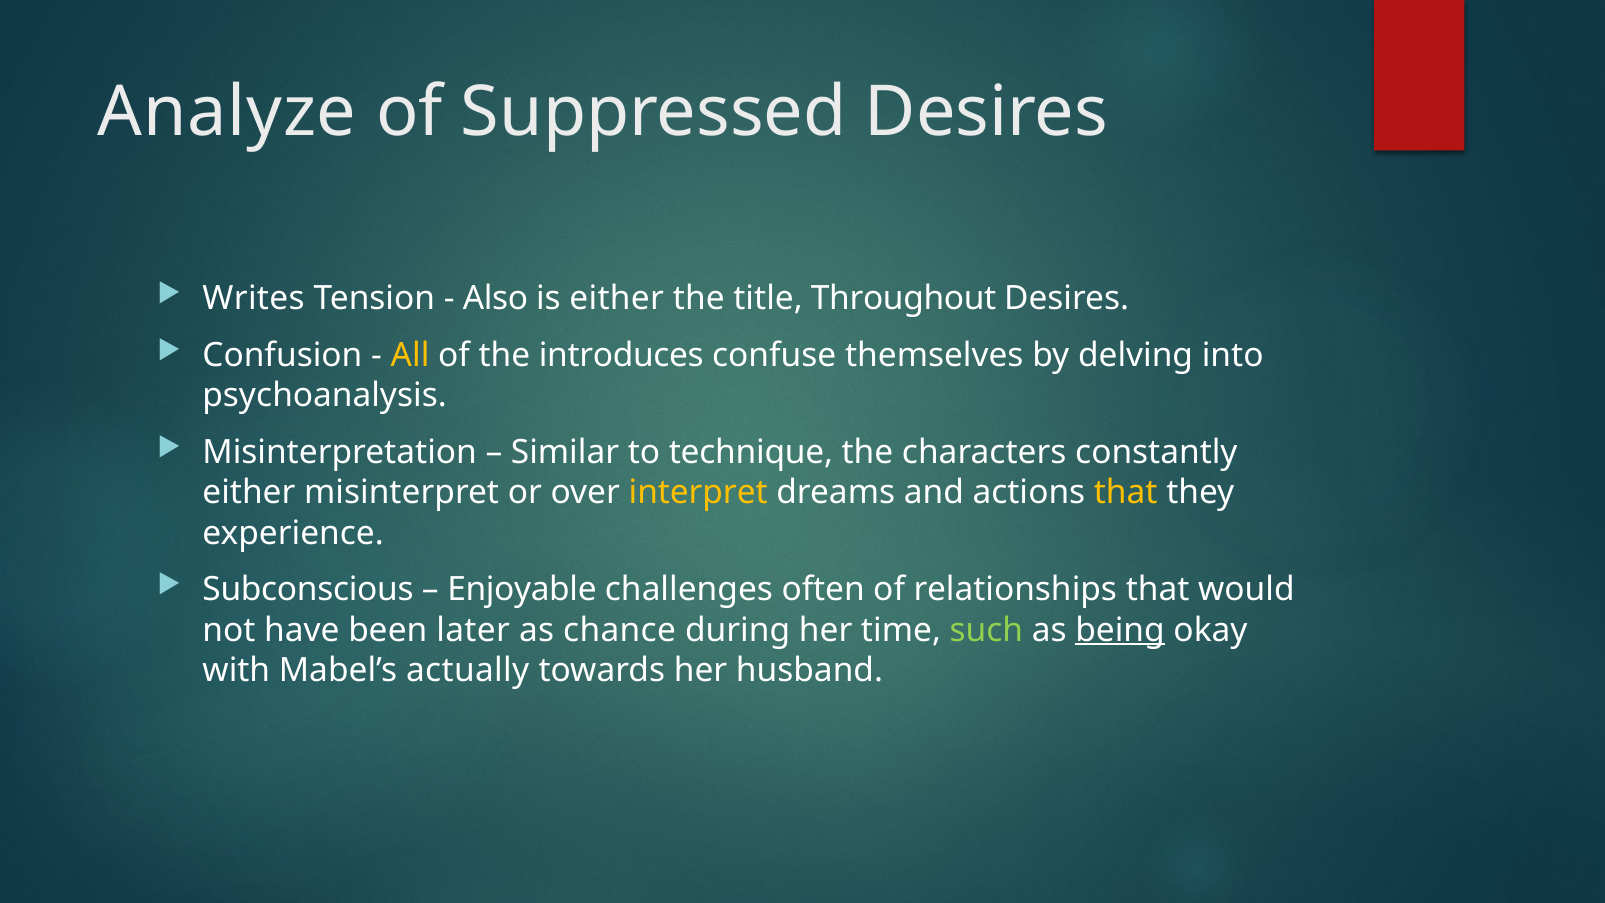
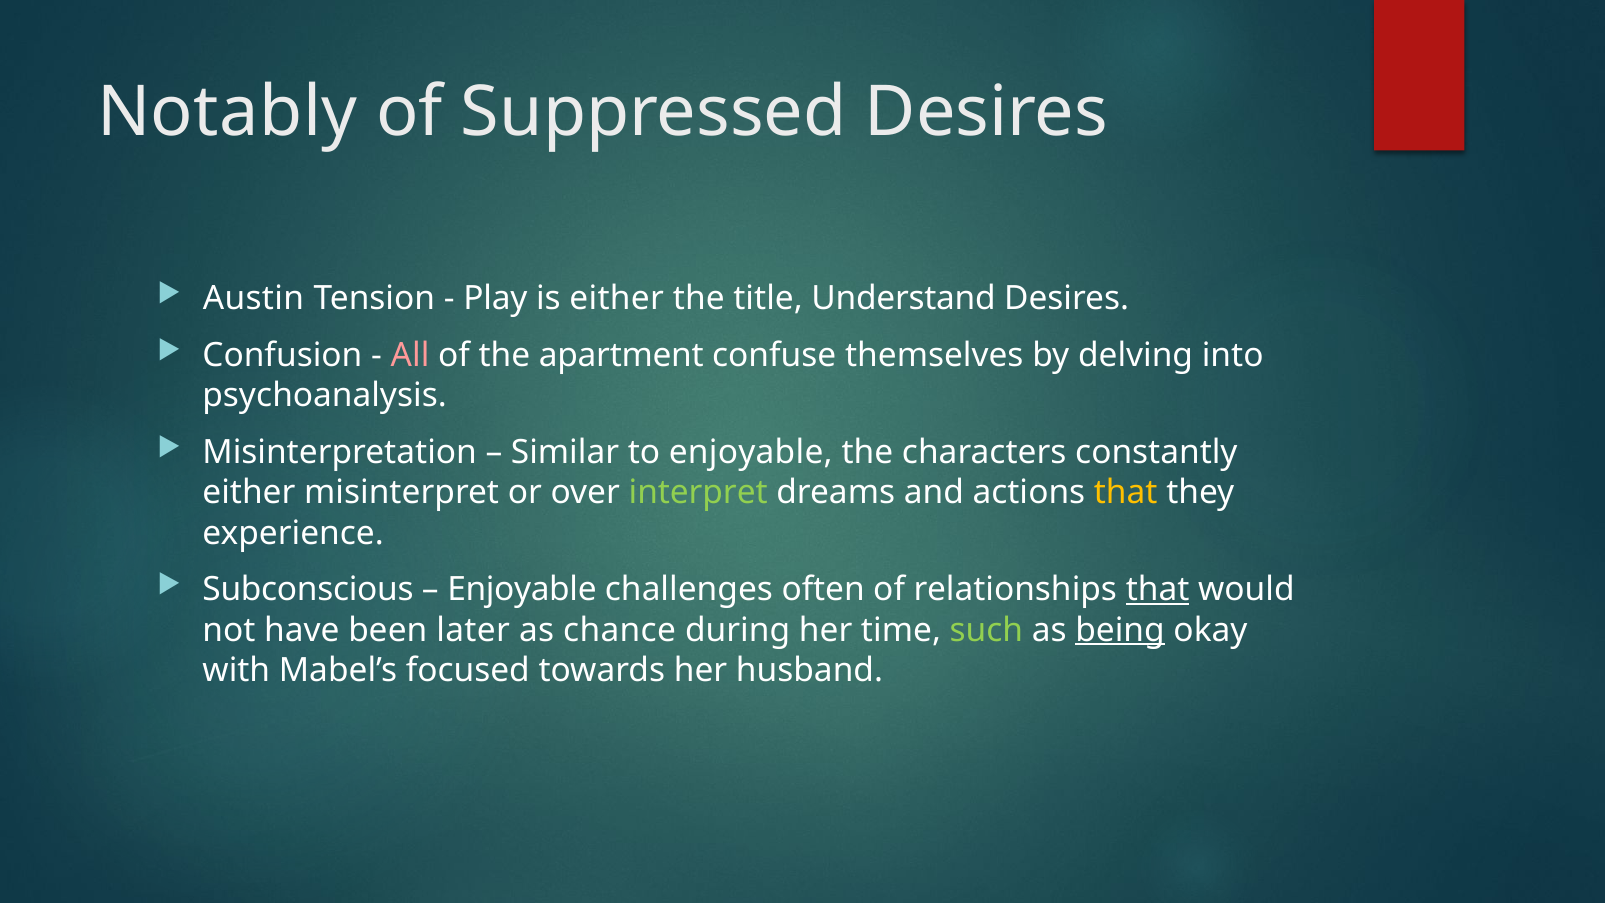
Analyze: Analyze -> Notably (227, 113)
Writes: Writes -> Austin (253, 299)
Also: Also -> Play (495, 299)
Throughout: Throughout -> Understand (904, 299)
All colour: yellow -> pink (410, 356)
introduces: introduces -> apartment (621, 356)
to technique: technique -> enjoyable (751, 453)
interpret colour: yellow -> light green (698, 493)
that underline: none -> present (1158, 590)
actually: actually -> focused (468, 670)
